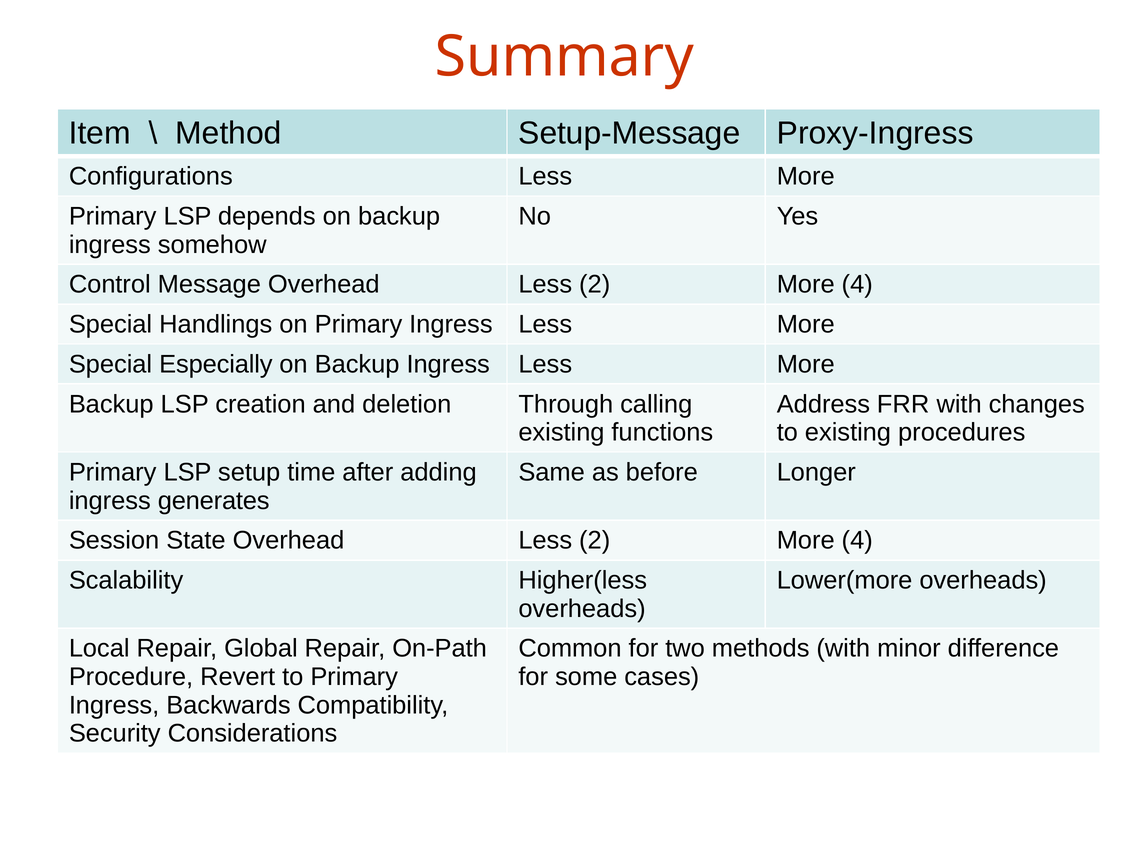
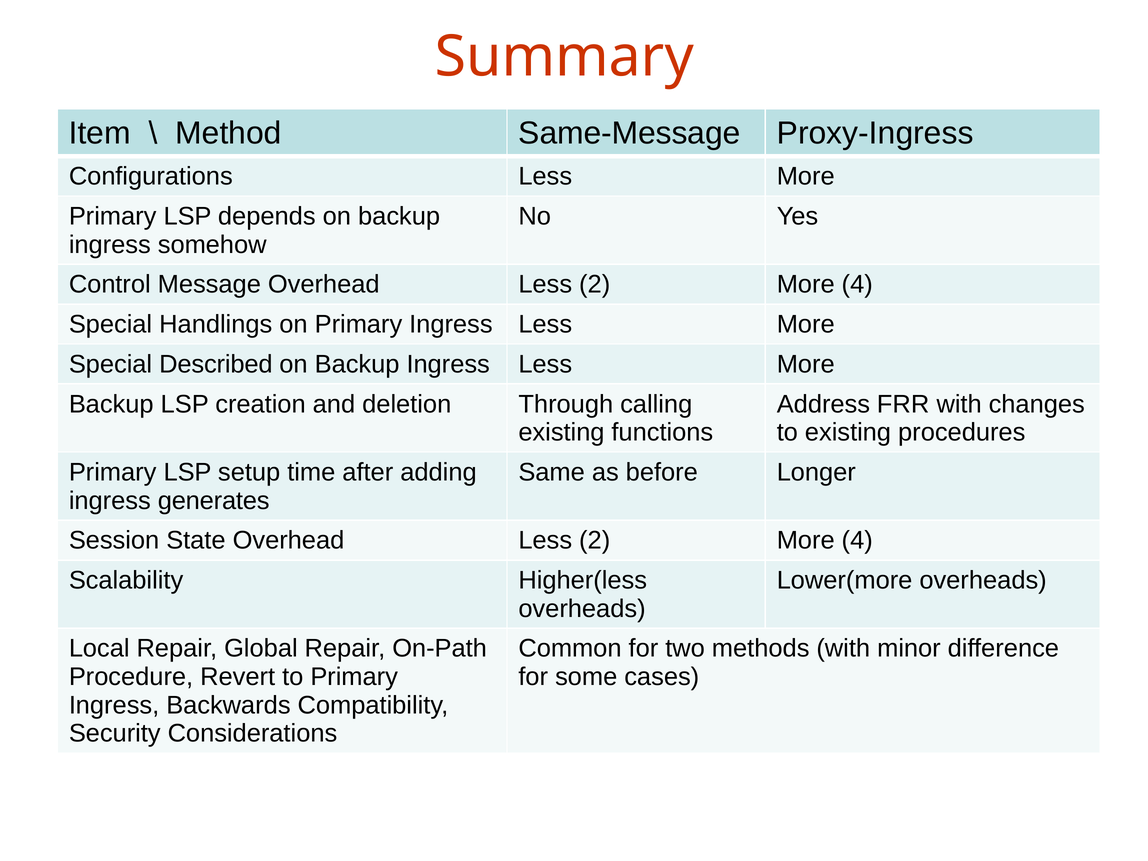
Setup-Message: Setup-Message -> Same-Message (629, 133)
Especially: Especially -> Described (216, 364)
